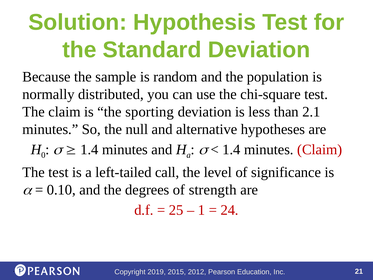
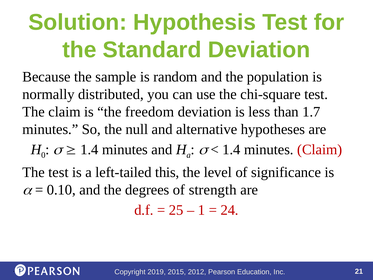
sporting: sporting -> freedom (150, 112)
2.1: 2.1 -> 1.7 (311, 112)
call: call -> this (167, 172)
